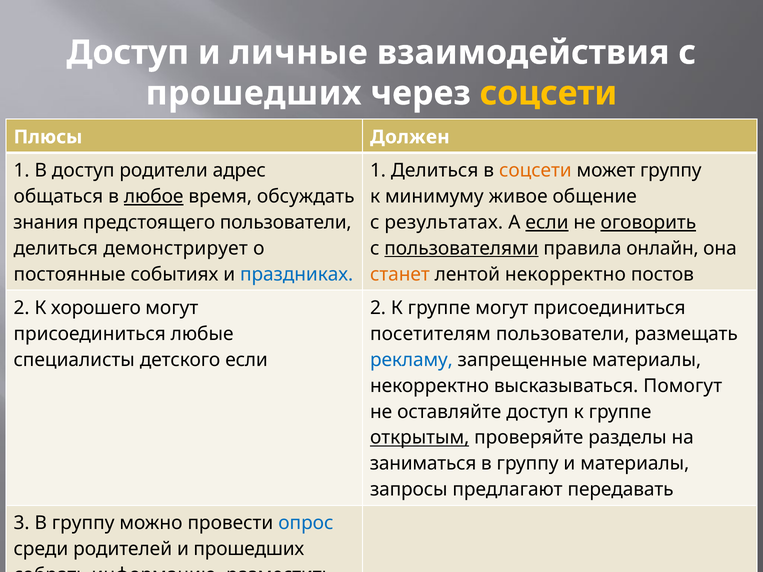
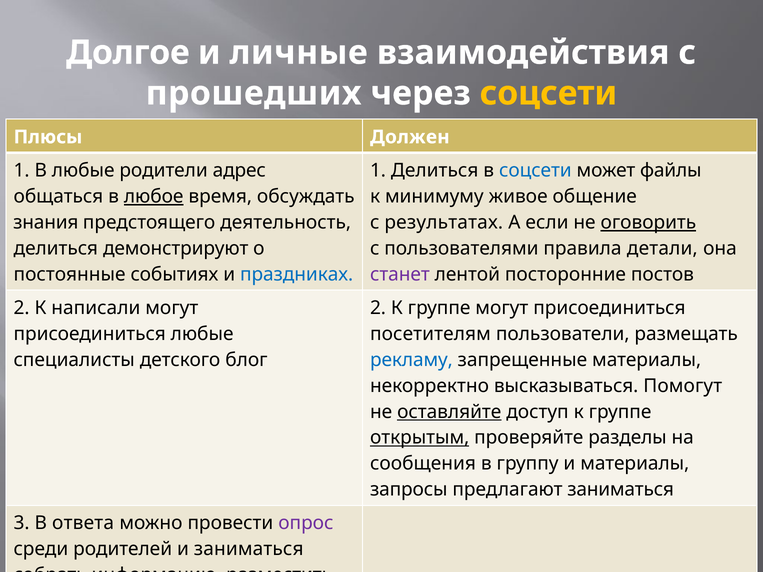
Доступ: Доступ -> Долгое (128, 53)
В доступ: доступ -> любые (83, 171)
соцсети colour: orange -> blue (535, 171)
может группу: группу -> файлы (671, 171)
предстоящего пользователи: пользователи -> деятельность (286, 223)
если underline: present -> none (547, 223)
демонстрирует: демонстрирует -> демонстрируют (176, 249)
пользователями underline: present -> none (461, 249)
онлайн: онлайн -> детали (662, 249)
станет colour: orange -> purple (400, 275)
лентой некорректно: некорректно -> посторонние (565, 275)
хорошего: хорошего -> написали (96, 308)
детского если: если -> блог (246, 360)
оставляйте underline: none -> present (449, 412)
заниматься: заниматься -> сообщения (423, 464)
предлагают передавать: передавать -> заниматься (621, 490)
3 В группу: группу -> ответа (83, 523)
опрос colour: blue -> purple (306, 523)
и прошедших: прошедших -> заниматься (249, 549)
